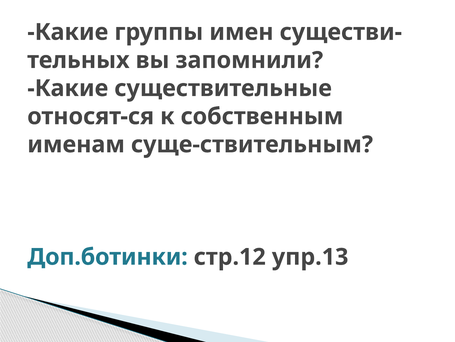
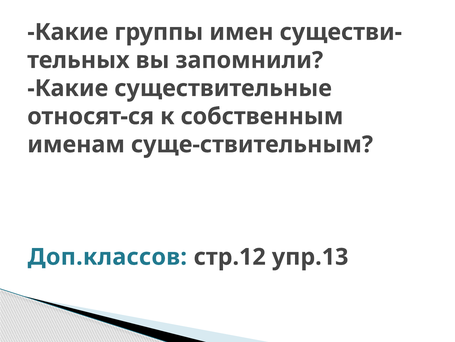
Доп.ботинки: Доп.ботинки -> Доп.классов (107, 256)
